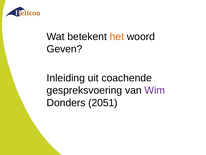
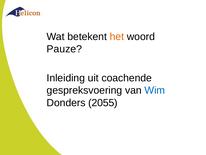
Geven: Geven -> Pauze (64, 49)
Wim colour: purple -> blue (155, 90)
2051: 2051 -> 2055 (103, 102)
